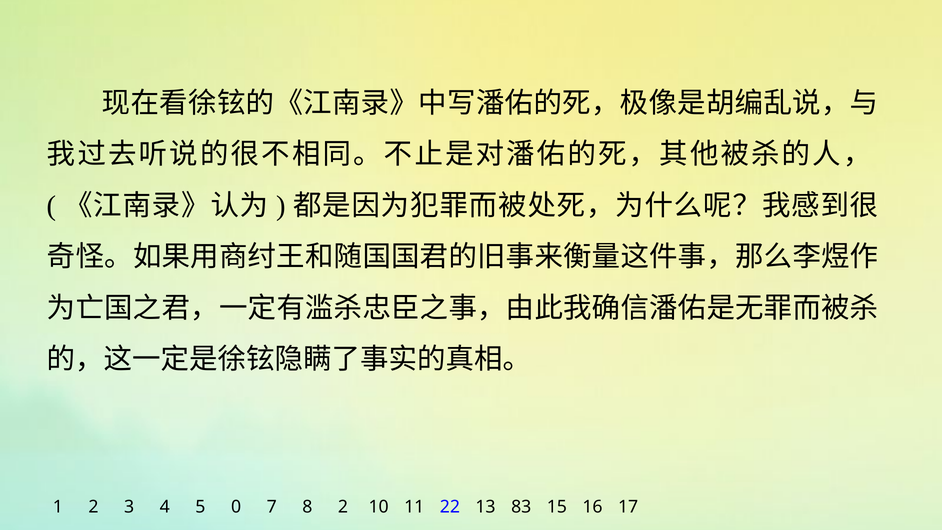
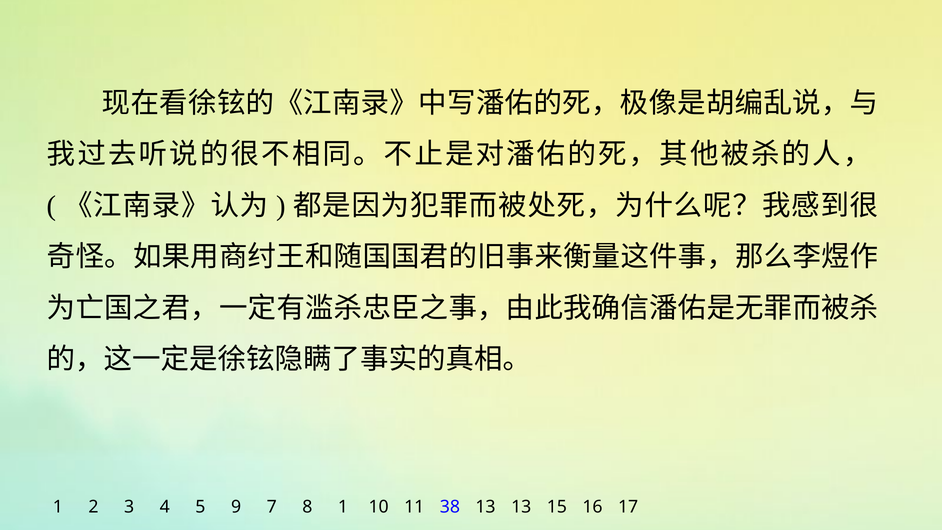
0: 0 -> 9 (236, 507)
8 2: 2 -> 1 (343, 507)
22: 22 -> 38 (450, 507)
13 83: 83 -> 13 (521, 507)
